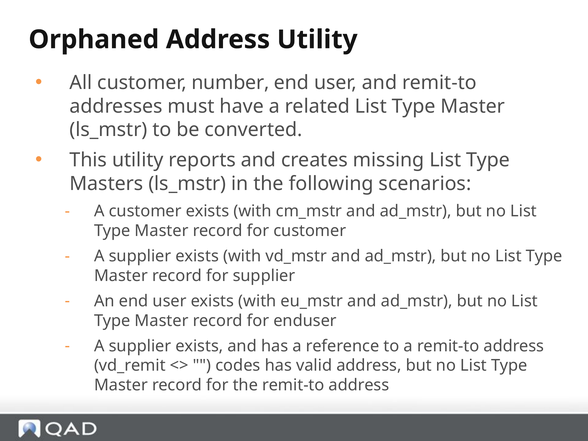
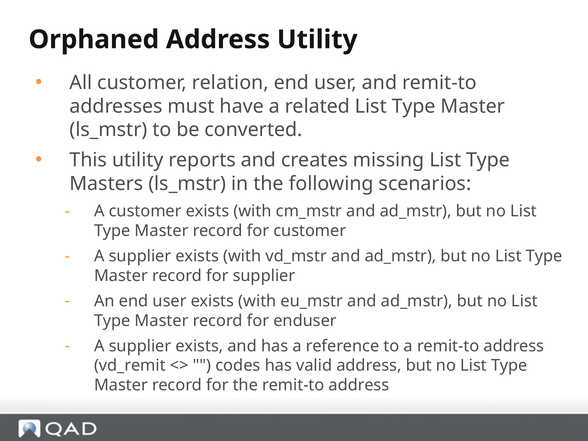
number: number -> relation (230, 83)
